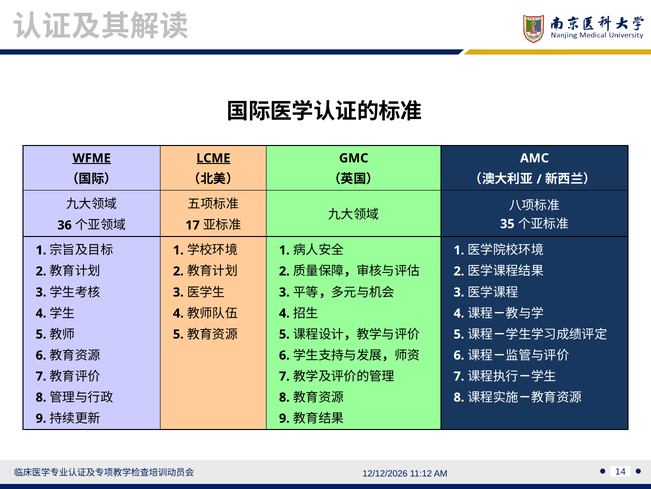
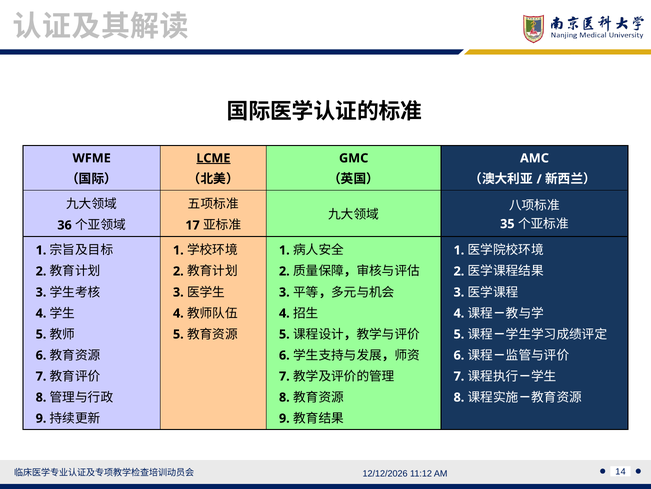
WFME underline: present -> none (92, 158)
